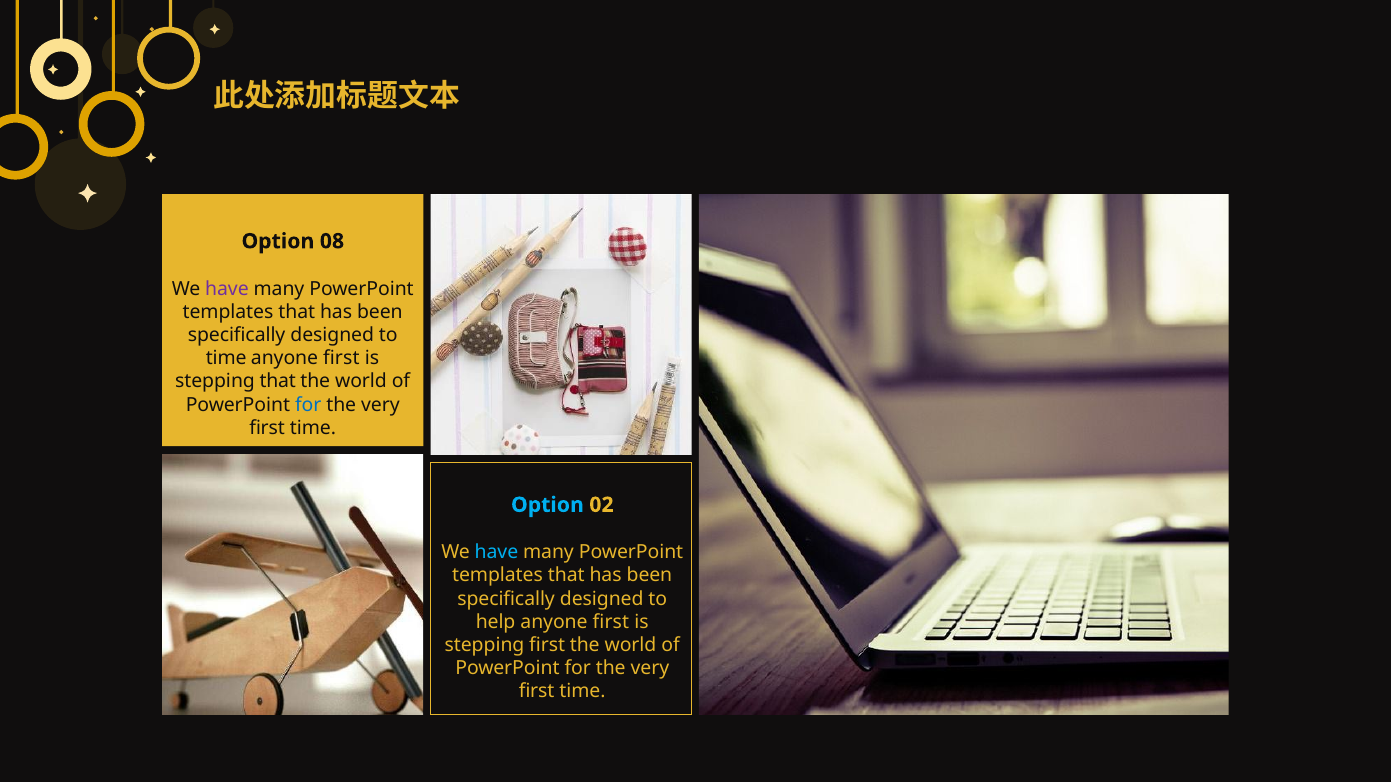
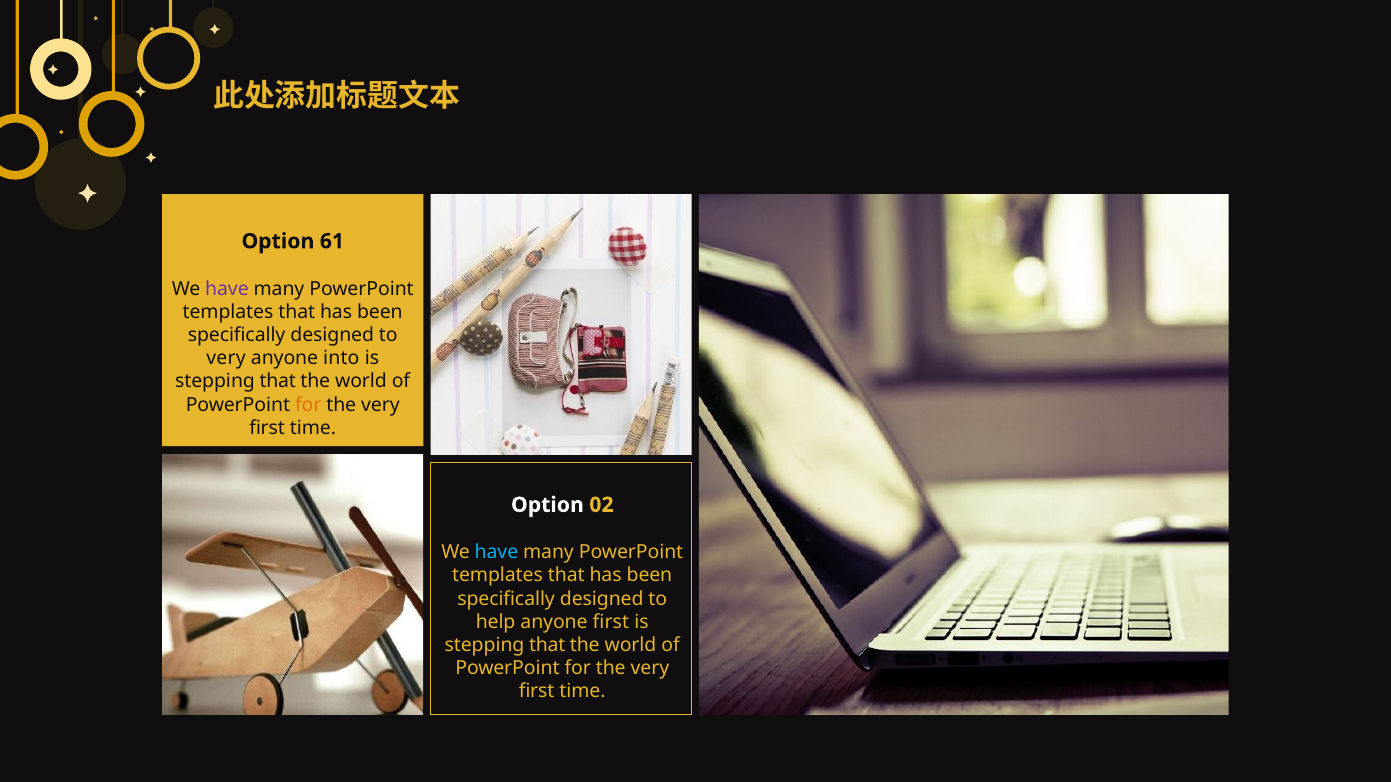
08: 08 -> 61 (332, 241)
time: time -> very (226, 358)
first: first -> into (341, 358)
for colour: blue -> orange (308, 405)
Option colour: light blue -> white (547, 505)
first: first -> that (547, 645)
